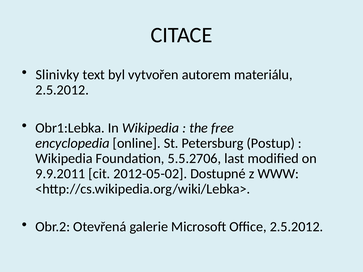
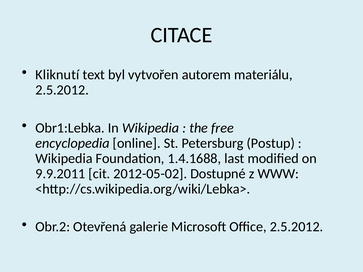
Slinivky: Slinivky -> Kliknutí (57, 75)
5.5.2706: 5.5.2706 -> 1.4.1688 (194, 159)
